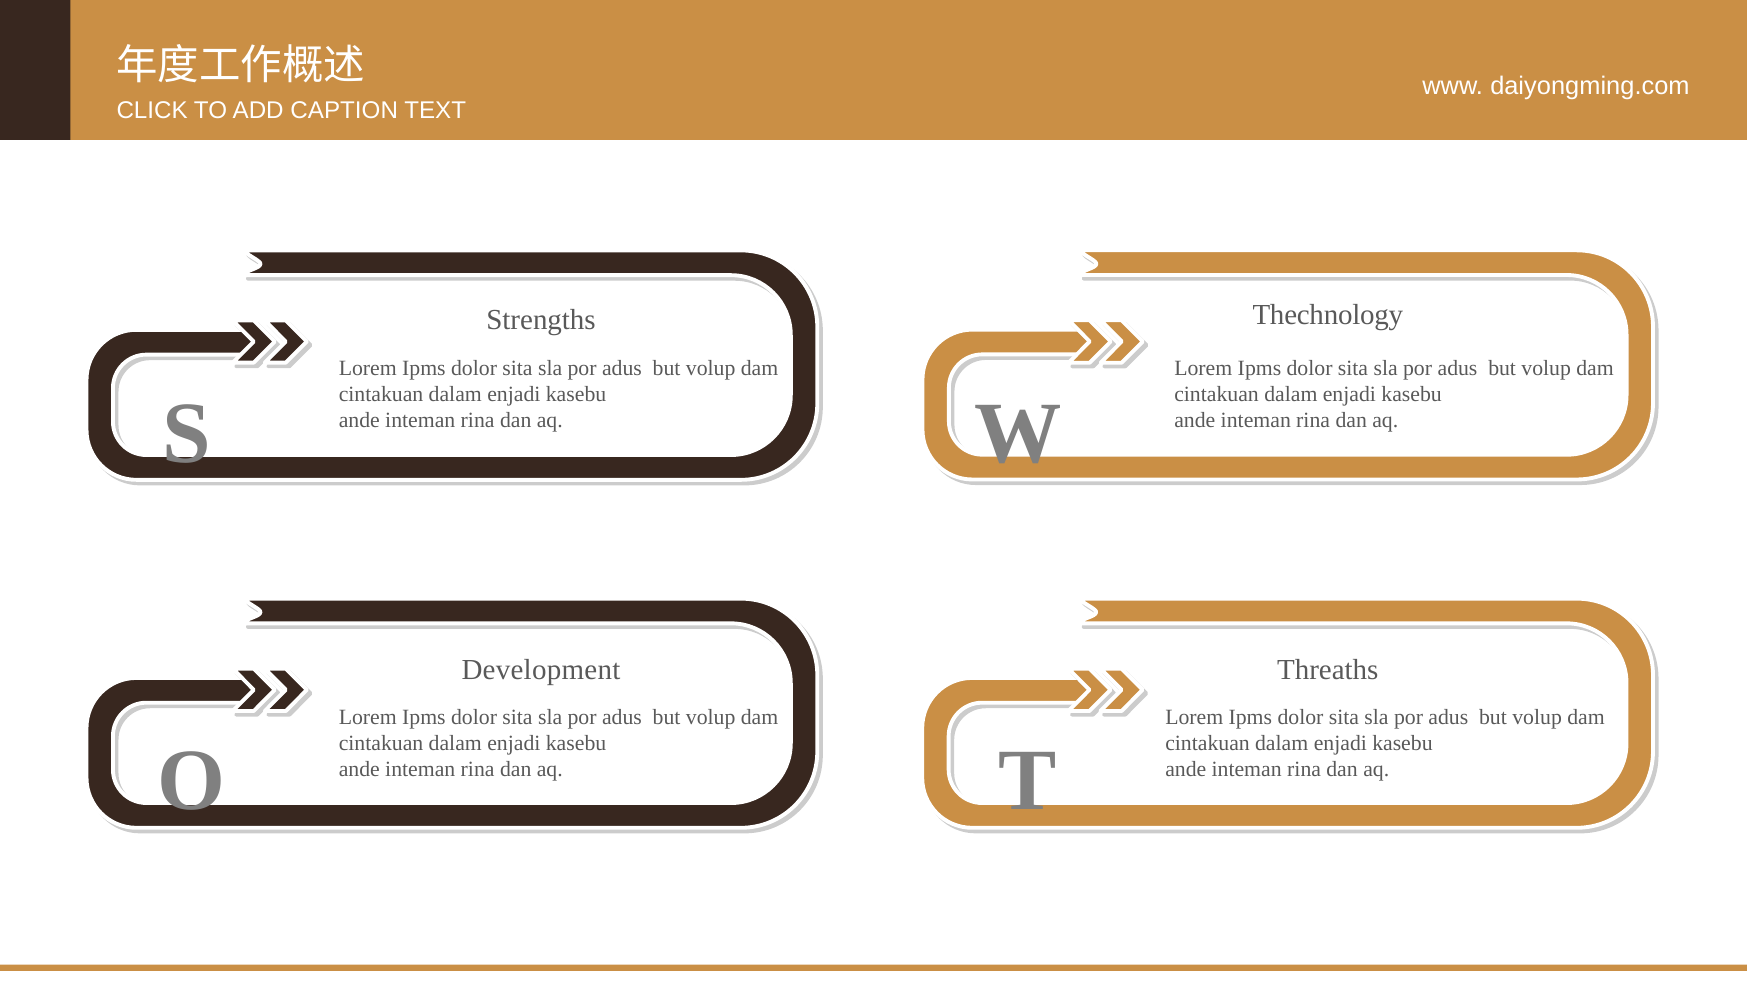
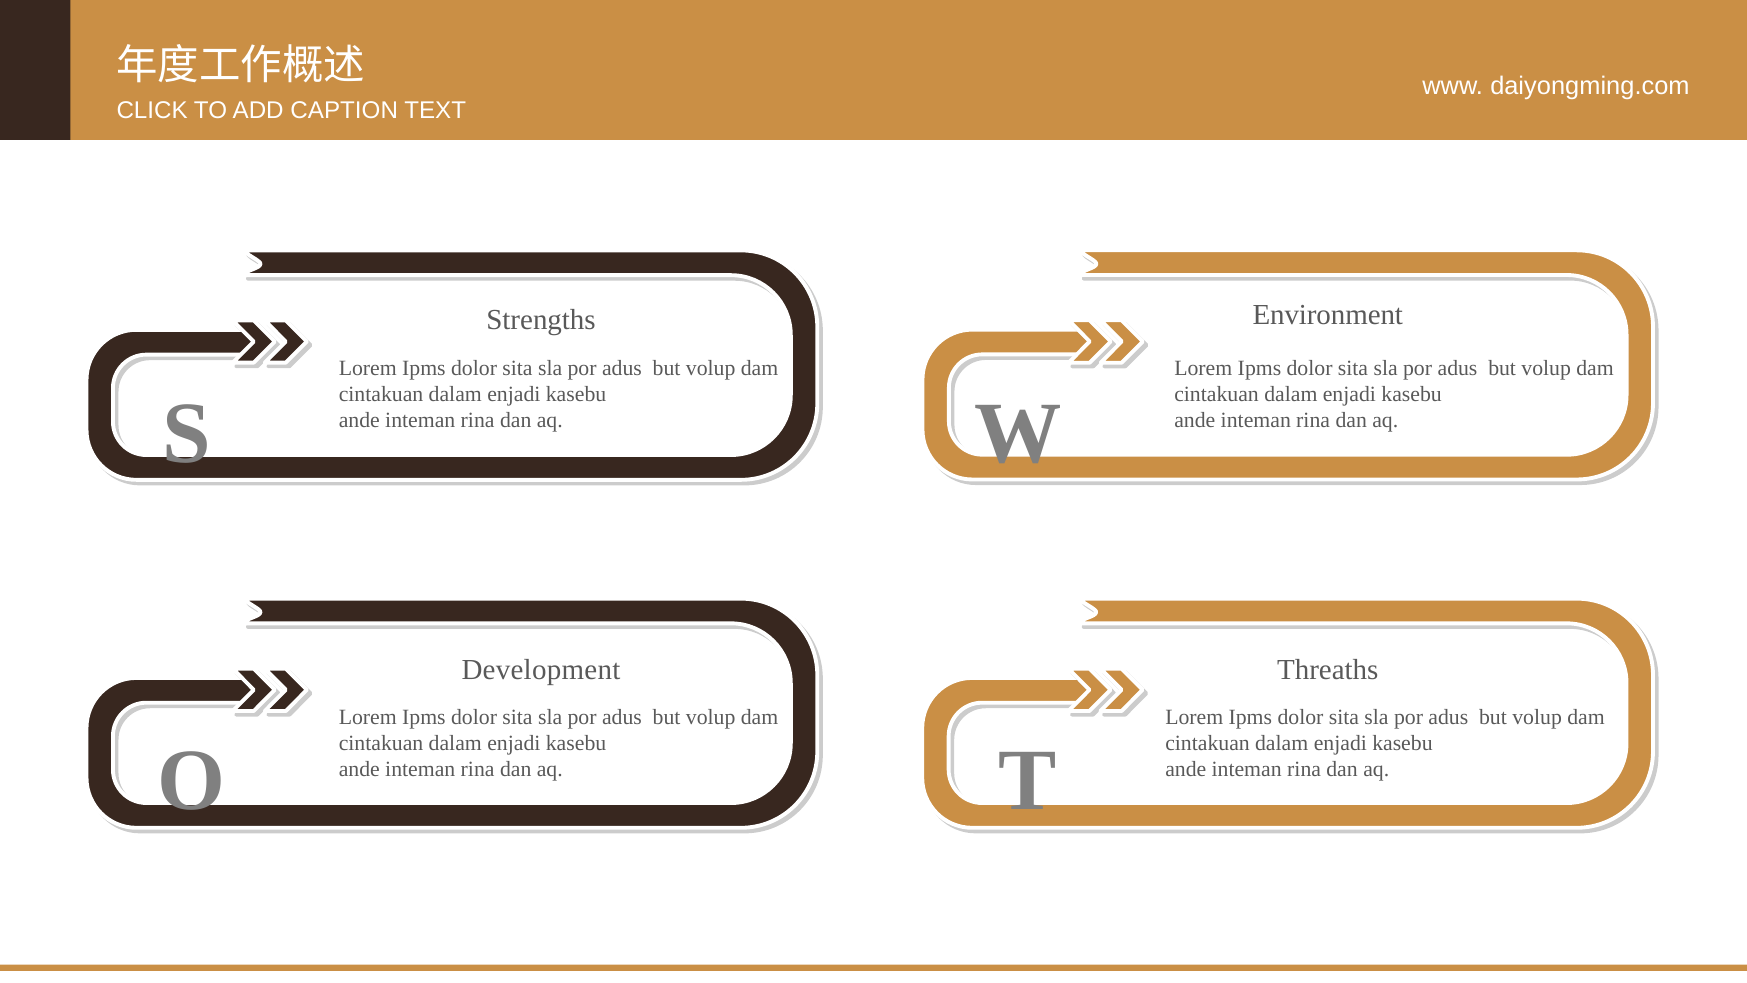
Thechnology: Thechnology -> Environment (1328, 315)
